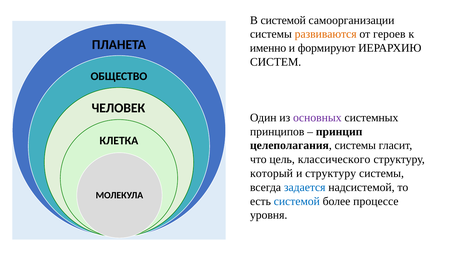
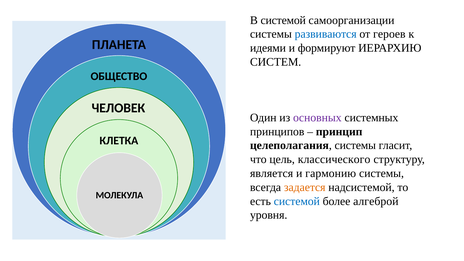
развиваются colour: orange -> blue (326, 34)
именно: именно -> идеями (268, 48)
который: который -> является (272, 173)
и структуру: структуру -> гармонию (331, 173)
задается colour: blue -> orange (305, 187)
процессе: процессе -> алгеброй (376, 201)
